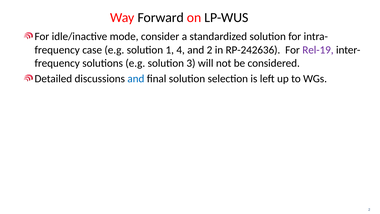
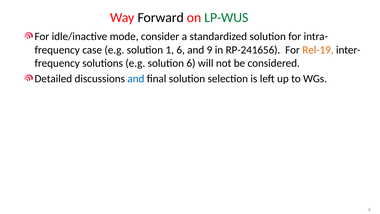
LP-WUS colour: black -> green (226, 18)
1 4: 4 -> 6 (181, 50)
and 2: 2 -> 9 (210, 50)
RP-242636: RP-242636 -> RP-241656 (253, 50)
Rel-19 colour: purple -> orange (318, 50)
solution 3: 3 -> 6 (191, 63)
